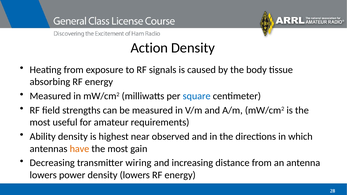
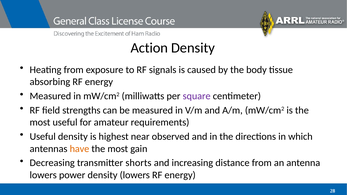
square colour: blue -> purple (197, 96)
Ability: Ability -> Useful (43, 137)
wiring: wiring -> shorts (138, 163)
